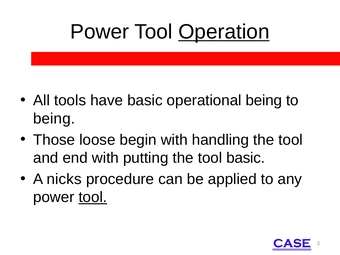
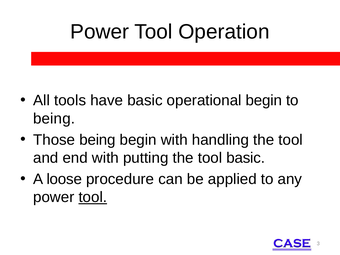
Operation underline: present -> none (224, 32)
operational being: being -> begin (264, 100)
Those loose: loose -> being (97, 140)
nicks: nicks -> loose (64, 179)
